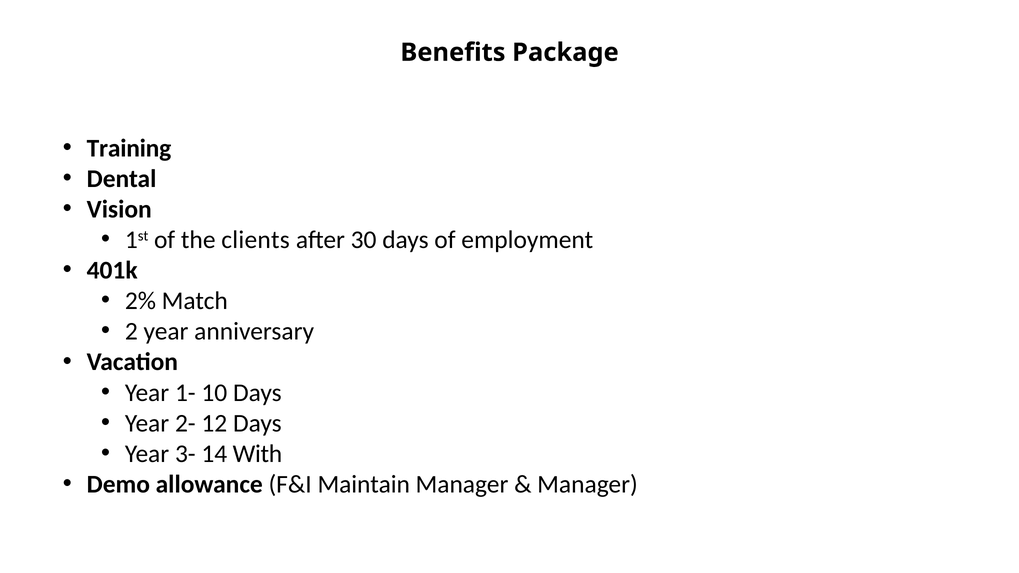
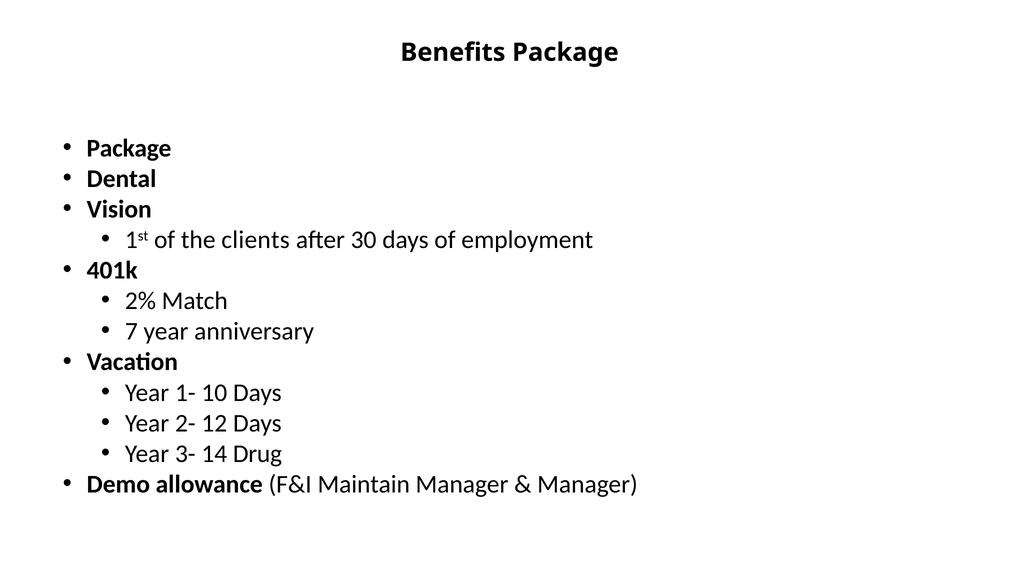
Training: Training -> Package (129, 148)
2: 2 -> 7 (131, 332)
With: With -> Drug (257, 454)
